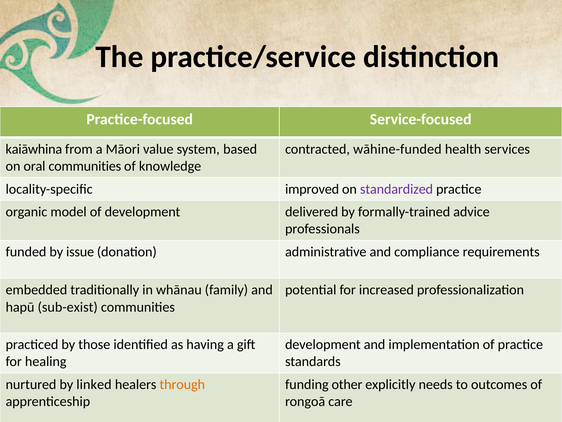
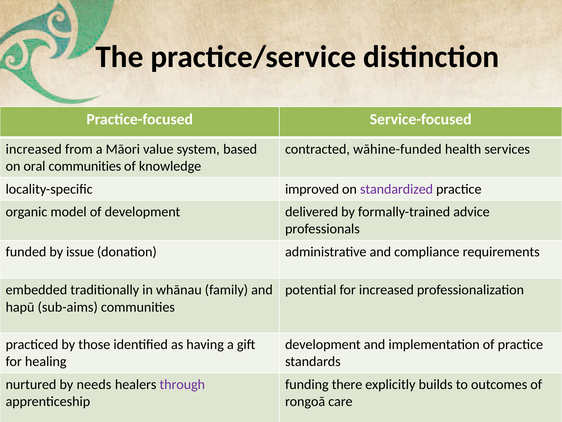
kaiāwhina: kaiāwhina -> increased (34, 149)
sub-exist: sub-exist -> sub-aims (68, 307)
linked: linked -> needs (94, 384)
through colour: orange -> purple (182, 384)
other: other -> there (347, 384)
needs: needs -> builds (436, 384)
